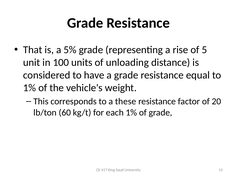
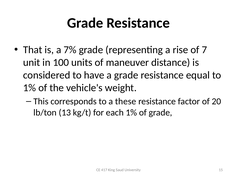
5%: 5% -> 7% (70, 50)
5: 5 -> 7 (204, 50)
unloading: unloading -> maneuver (127, 62)
60: 60 -> 13 (65, 112)
